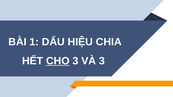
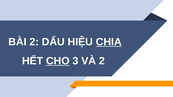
BÀI 1: 1 -> 2 (34, 42)
CHIA underline: none -> present (109, 42)
VÀ 3: 3 -> 2 (102, 61)
